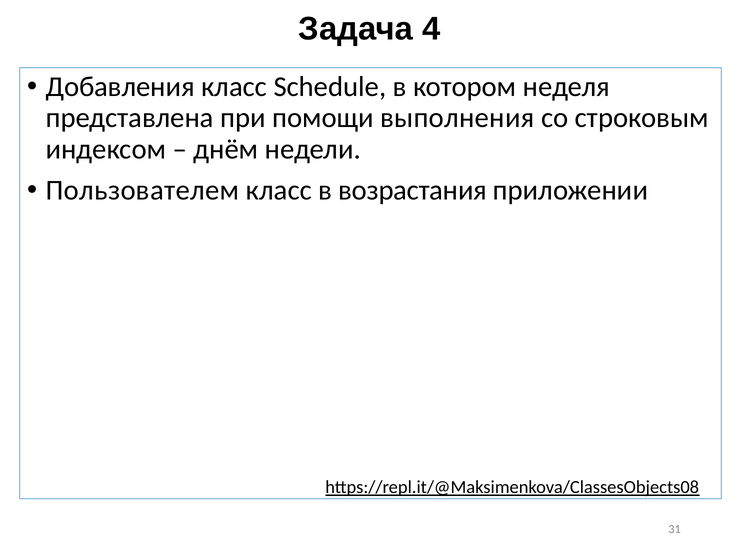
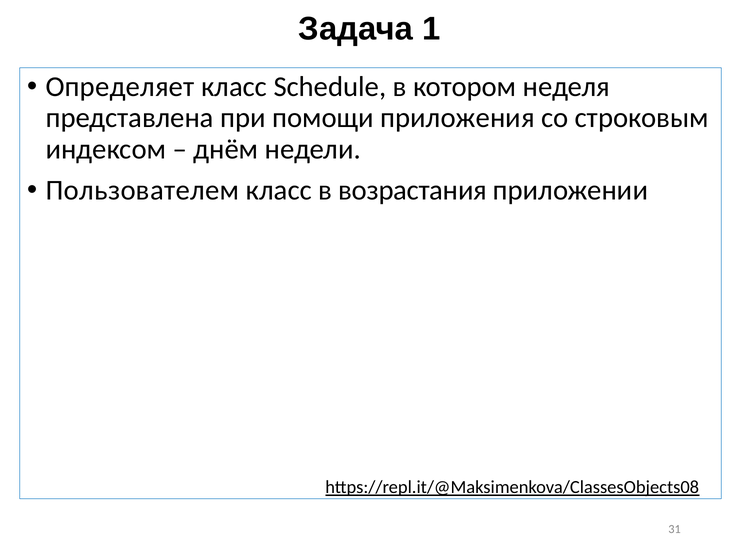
4: 4 -> 1 (431, 29)
Добавления: Добавления -> Определяет (120, 87)
выполнения: выполнения -> приложения (457, 118)
